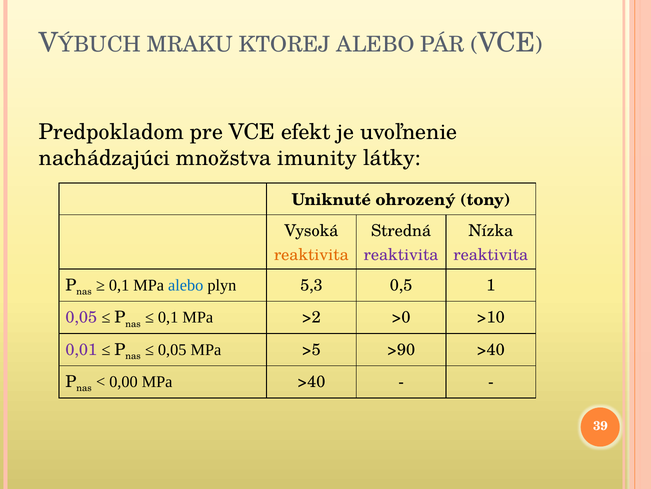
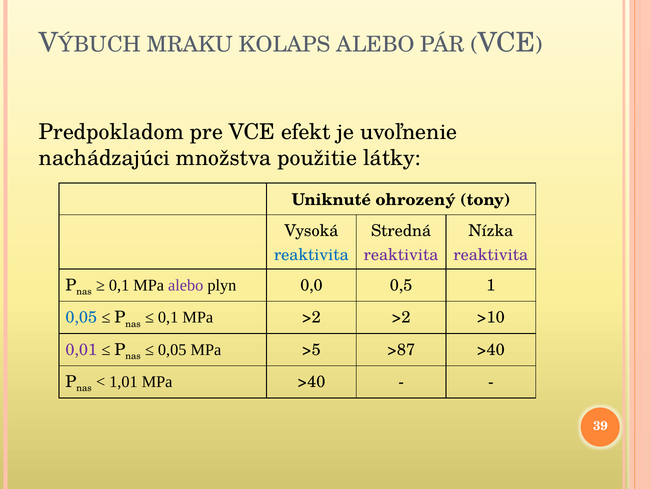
KTOREJ: KTOREJ -> KOLAPS (285, 45)
imunity: imunity -> použitie (317, 158)
reaktivita colour: orange -> blue (311, 255)
alebo colour: blue -> purple (186, 285)
5,3: 5,3 -> 0,0 (311, 285)
0,05 colour: purple -> blue (81, 317)
>2 >0: >0 -> >2 (401, 317)
>90: >90 -> >87 (401, 349)
0,00: 0,00 -> 1,01 (123, 381)
